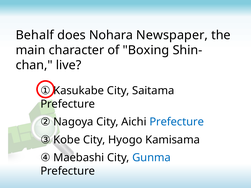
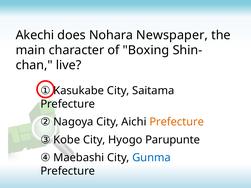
Behalf: Behalf -> Akechi (35, 35)
Prefecture colour: blue -> orange (177, 122)
Kamisama: Kamisama -> Parupunte (173, 140)
